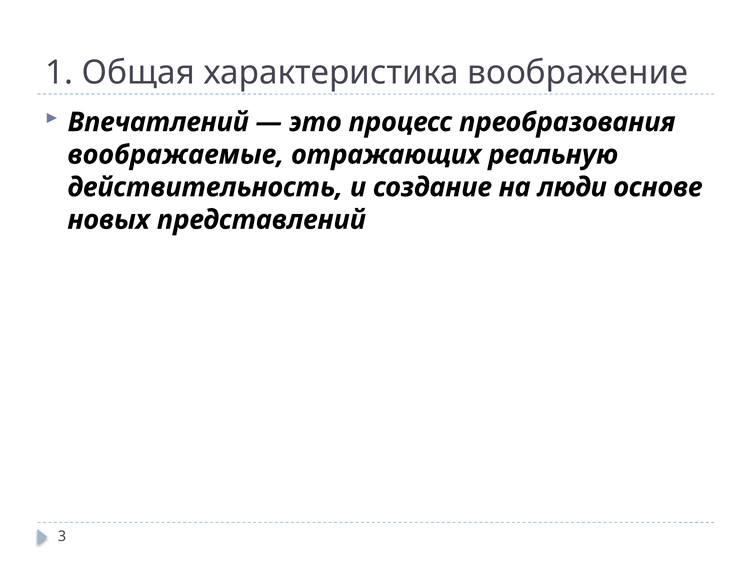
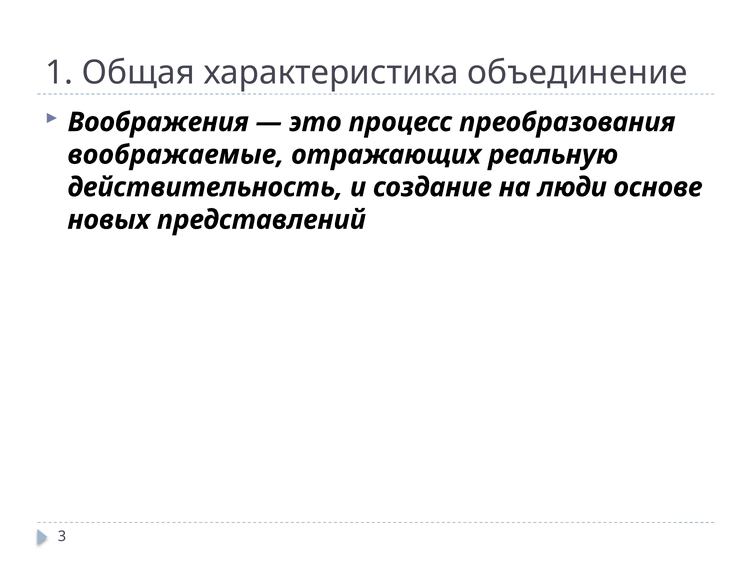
воображение: воображение -> объединение (578, 73)
Впечатлений: Впечатлений -> Воображения (158, 122)
